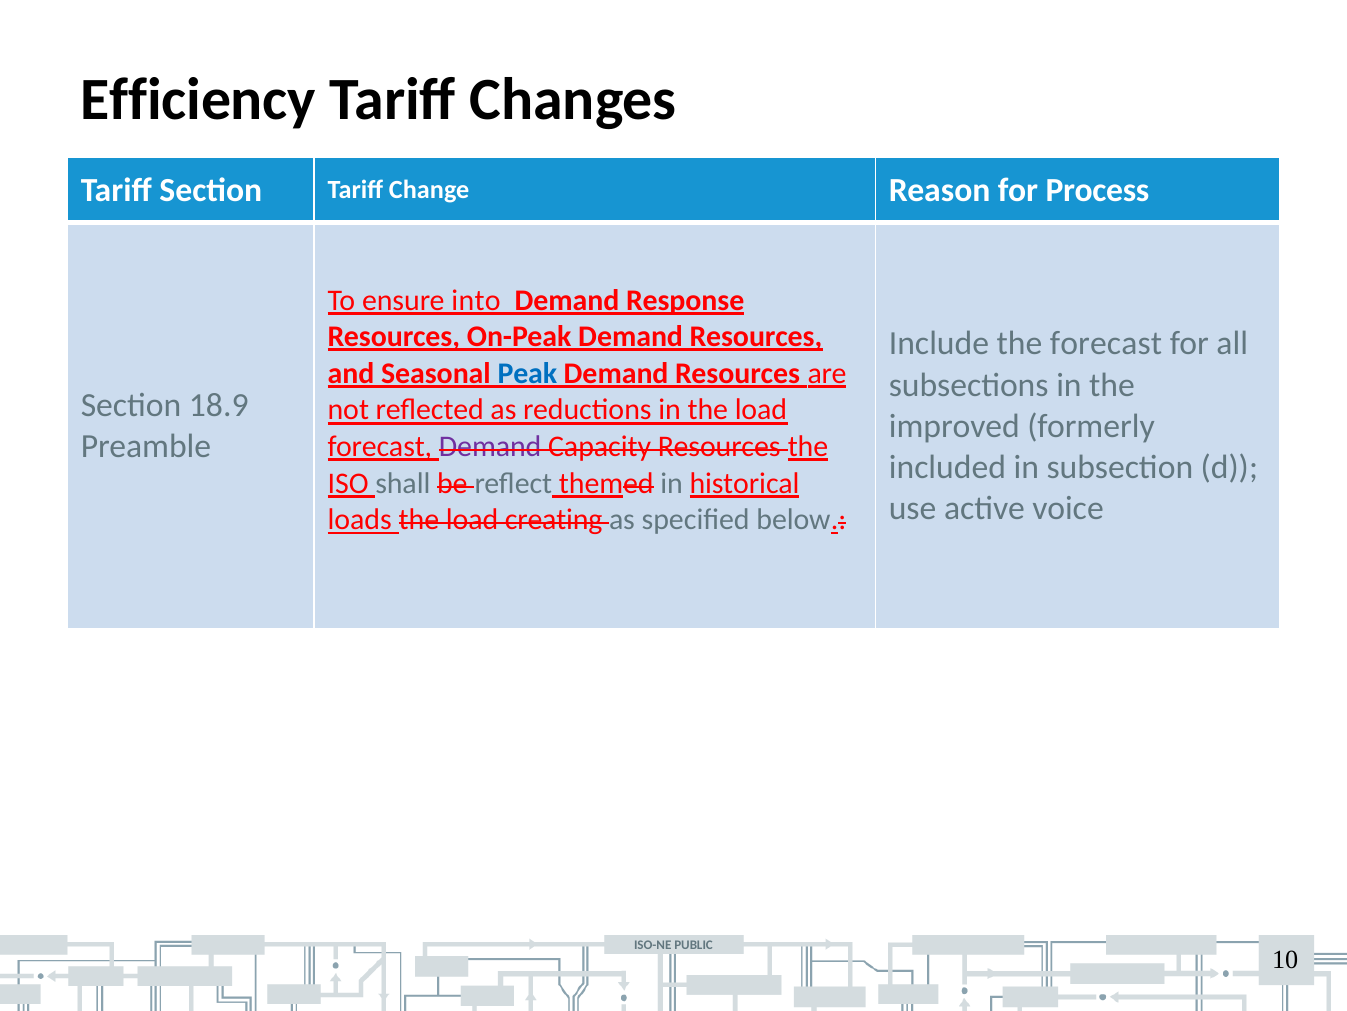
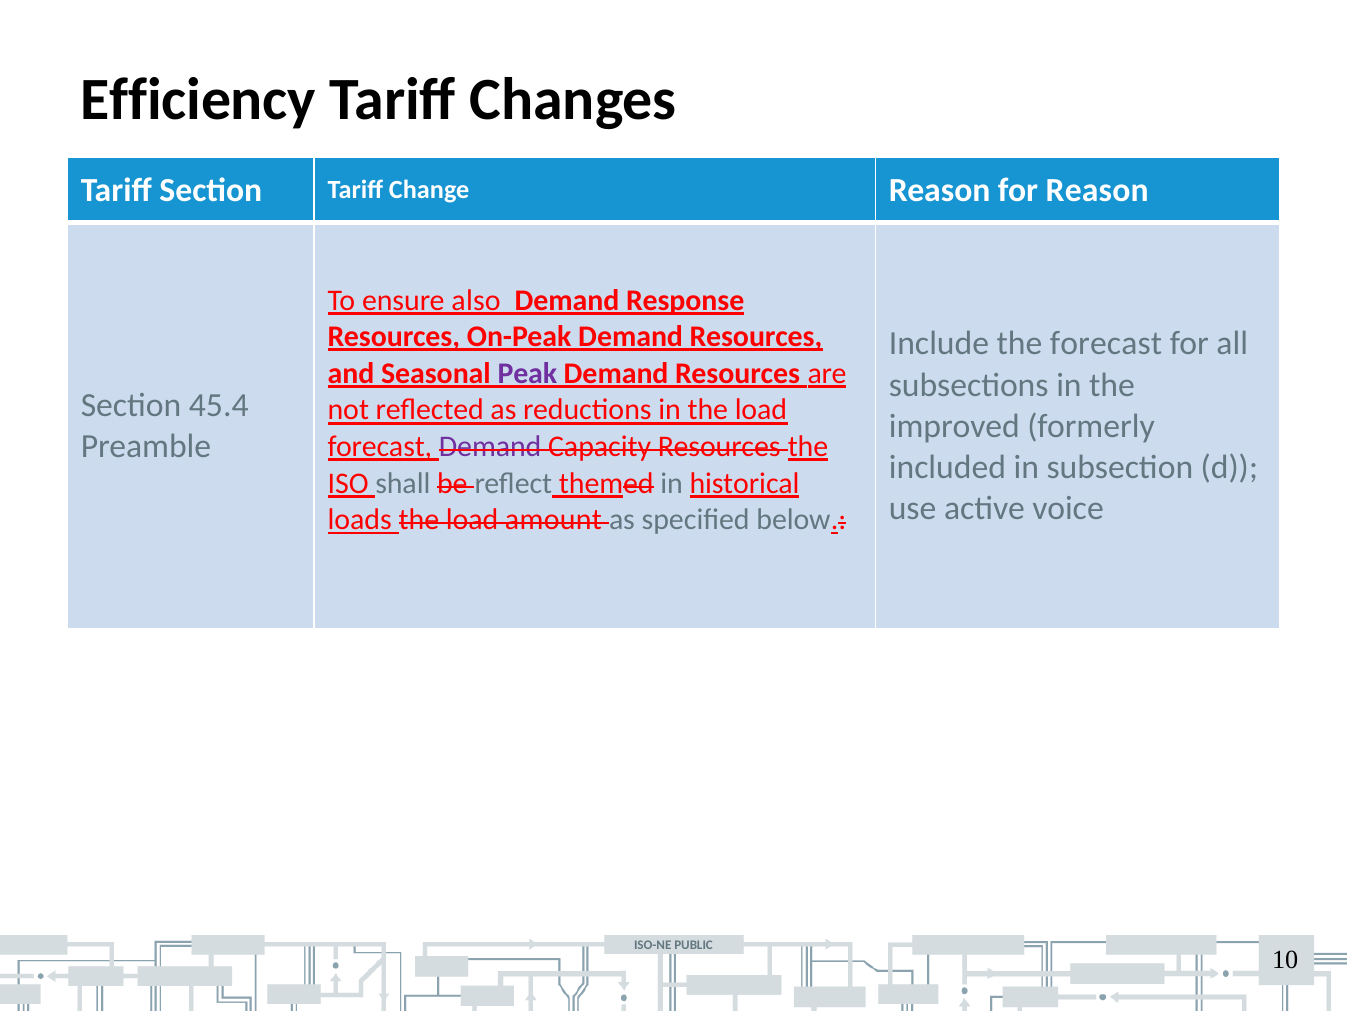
for Process: Process -> Reason (1097, 190)
into: into -> also (476, 300)
Peak colour: blue -> purple (527, 373)
18.9: 18.9 -> 45.4 (219, 405)
creating: creating -> amount (553, 520)
